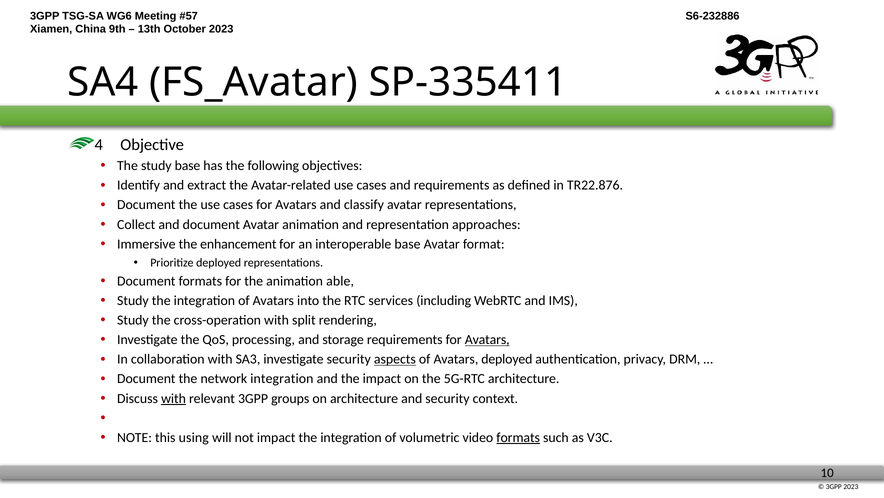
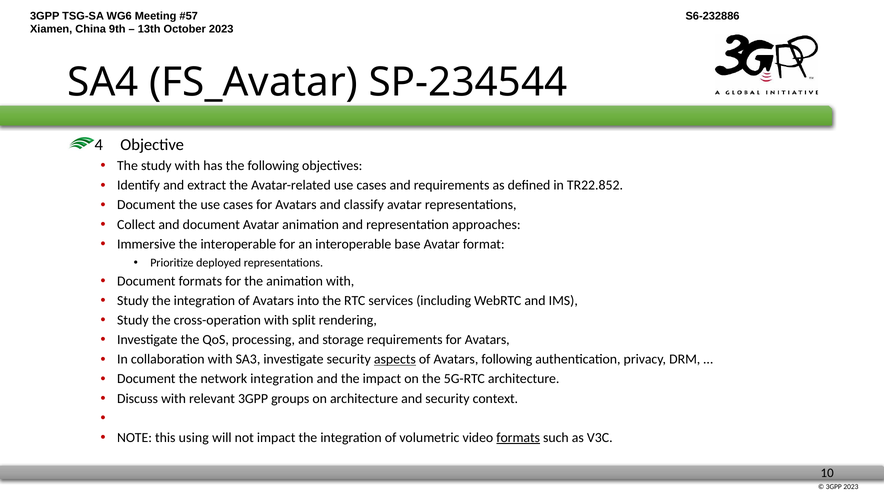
SP-335411: SP-335411 -> SP-234544 (468, 82)
study base: base -> with (187, 166)
TR22.876: TR22.876 -> TR22.852 (595, 185)
the enhancement: enhancement -> interoperable (238, 244)
animation able: able -> with (340, 281)
Avatars underline: present -> none (487, 339)
Avatars deployed: deployed -> following (507, 359)
with underline: present -> none (174, 398)
